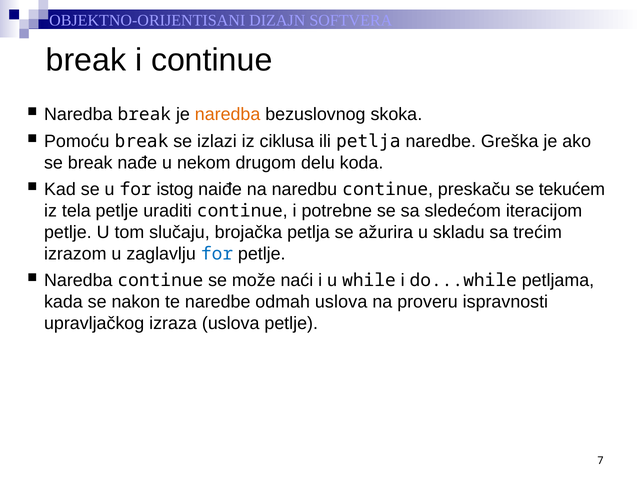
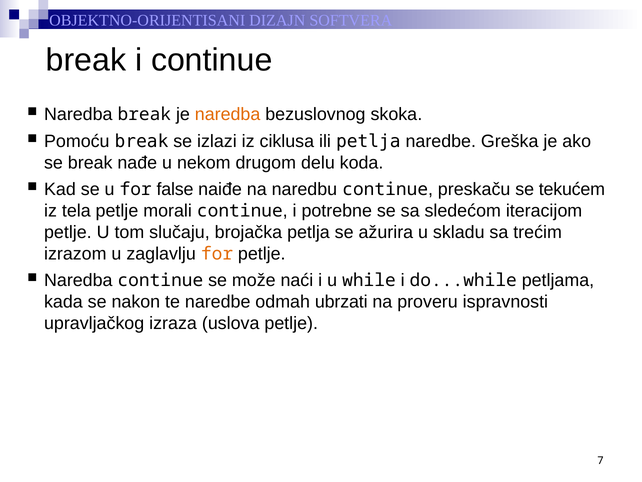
istog: istog -> false (175, 189)
uraditi: uraditi -> morali (168, 211)
for colour: blue -> orange (217, 253)
odmah uslova: uslova -> ubrzati (341, 302)
